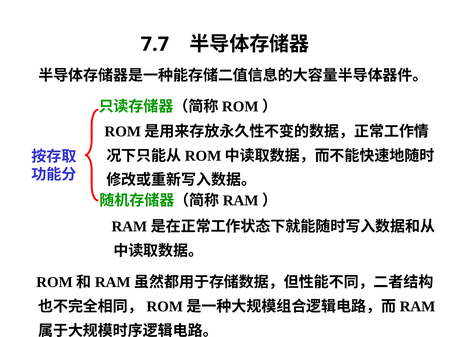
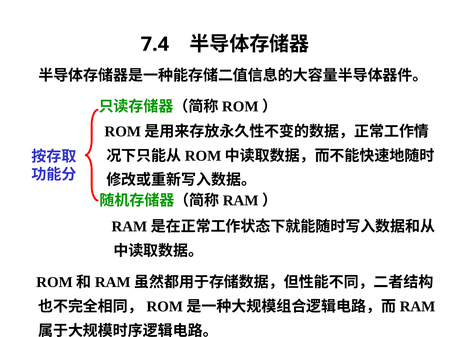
7.7: 7.7 -> 7.4 (155, 44)
